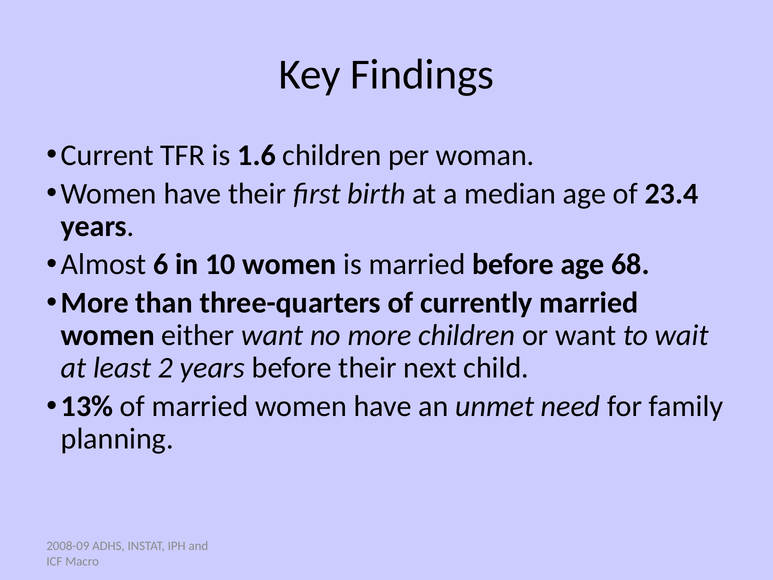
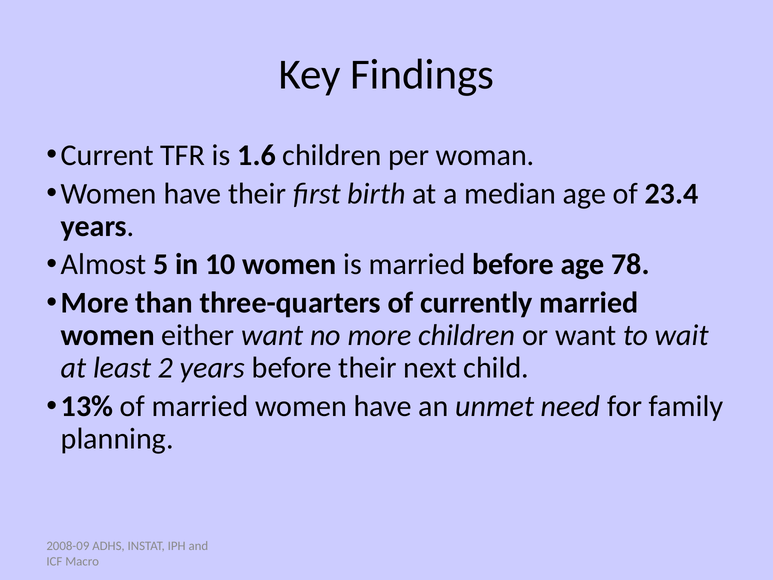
6: 6 -> 5 (161, 264)
68: 68 -> 78 (630, 264)
